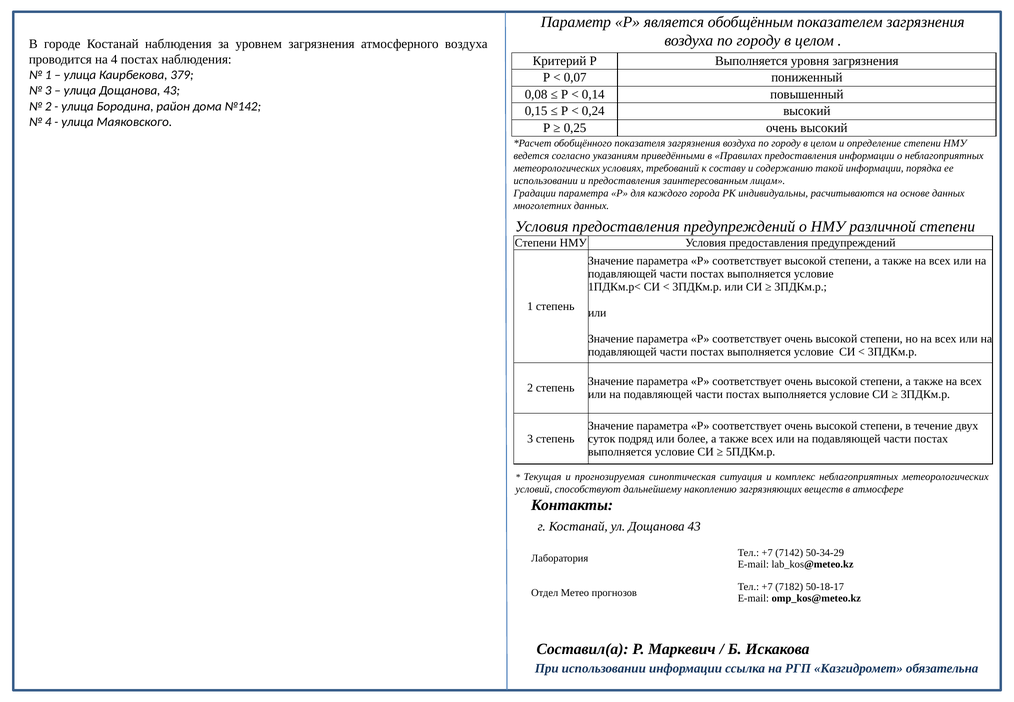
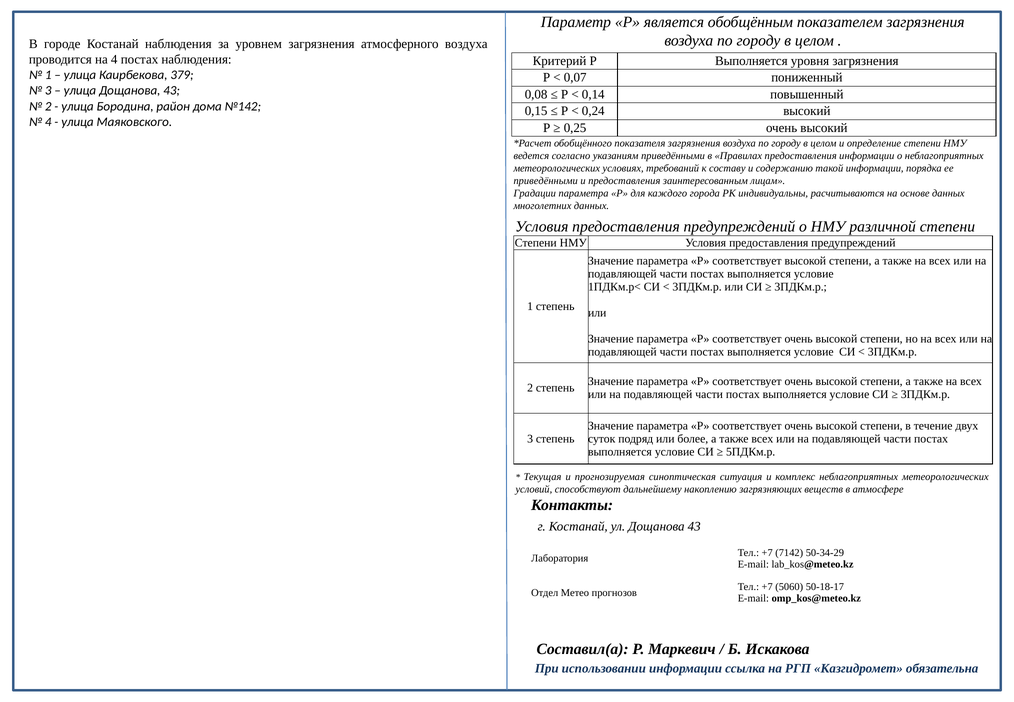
использовании: использовании -> приведёнными (546, 181)
7182: 7182 -> 5060 (789, 587)
